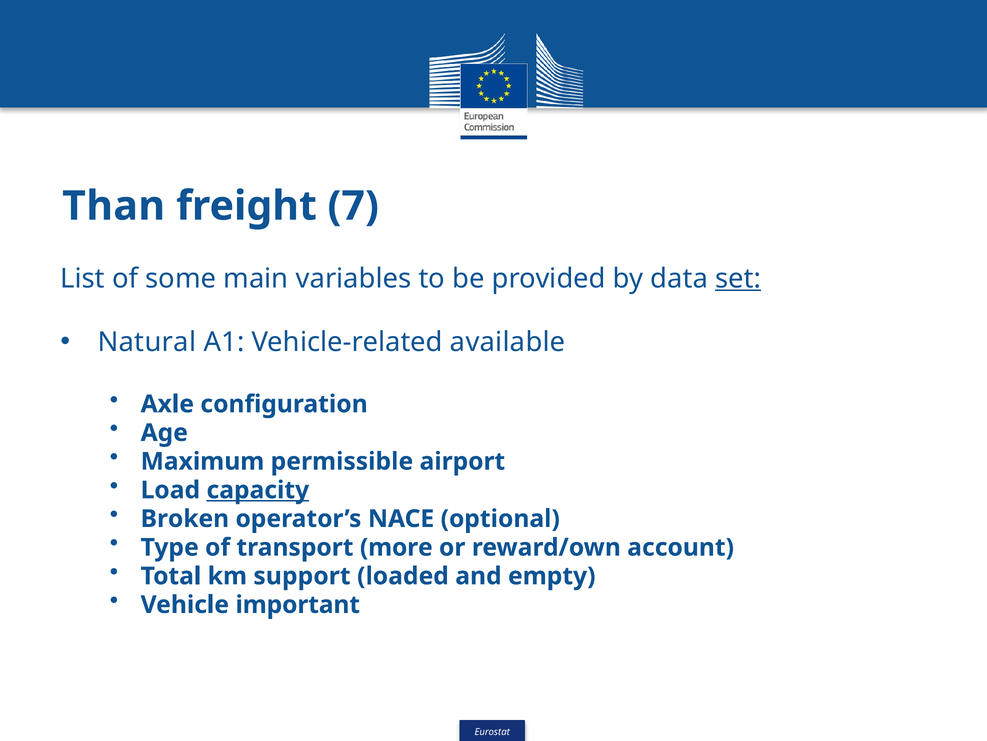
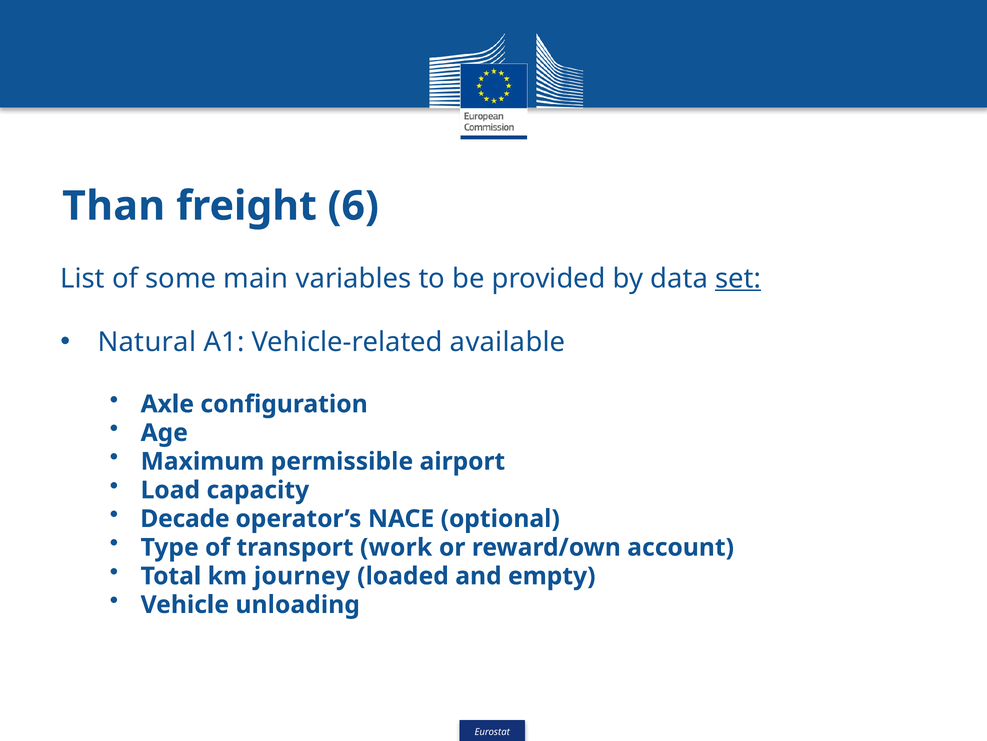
freight 7: 7 -> 6 (353, 206)
capacity underline: present -> none (258, 490)
Broken: Broken -> Decade (185, 518)
more: more -> work (396, 547)
support: support -> journey (302, 576)
important: important -> unloading (298, 604)
